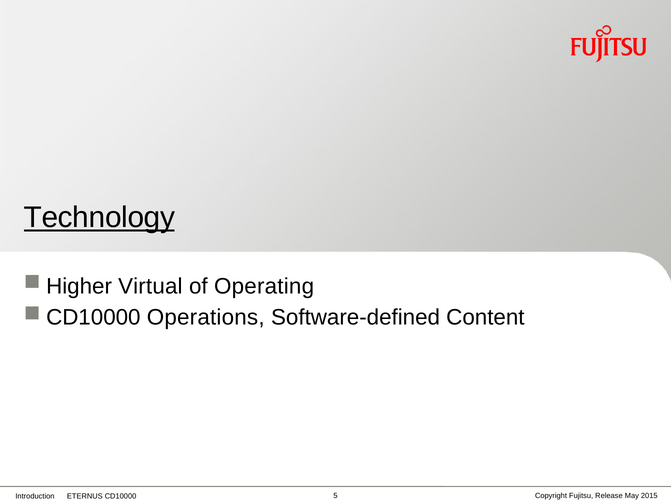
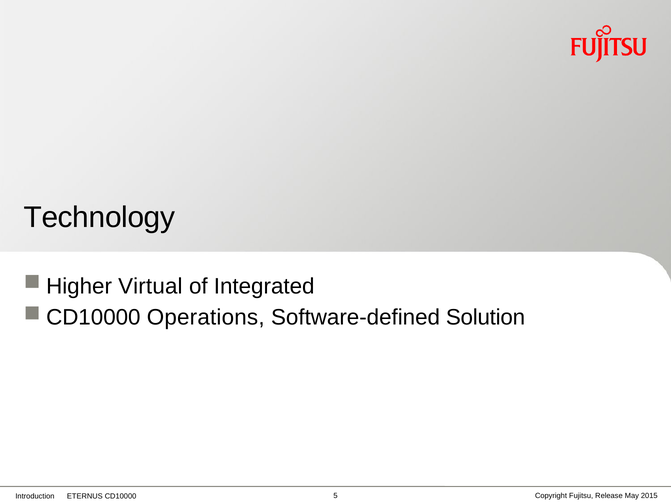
Technology underline: present -> none (99, 218)
Operating: Operating -> Integrated (264, 286)
Content: Content -> Solution (485, 318)
